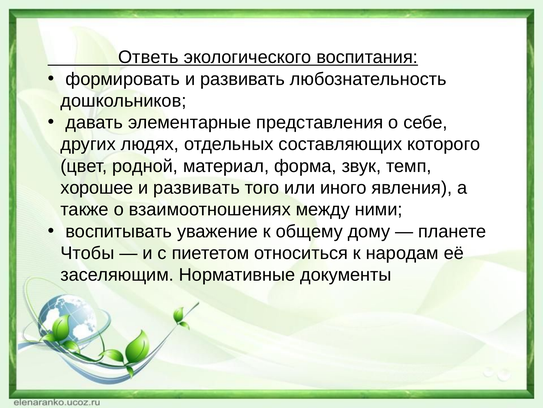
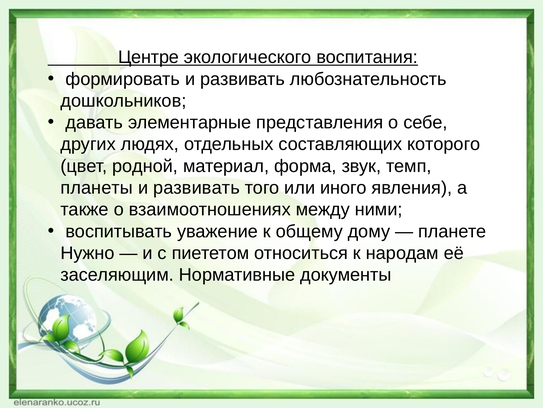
Ответь: Ответь -> Центре (149, 57)
хорошее: хорошее -> планеты (97, 188)
Чтобы: Чтобы -> Нужно (88, 253)
